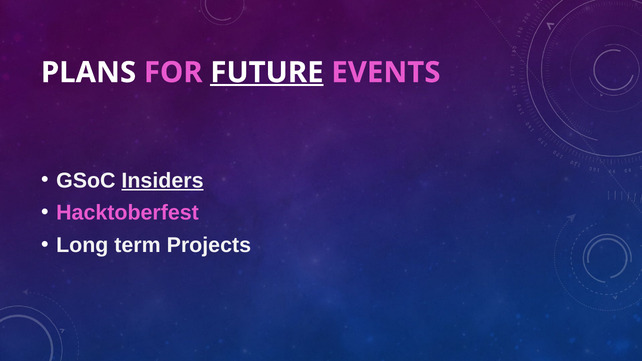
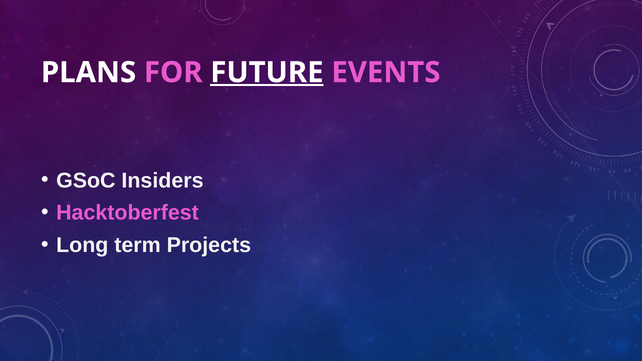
Insiders underline: present -> none (163, 181)
